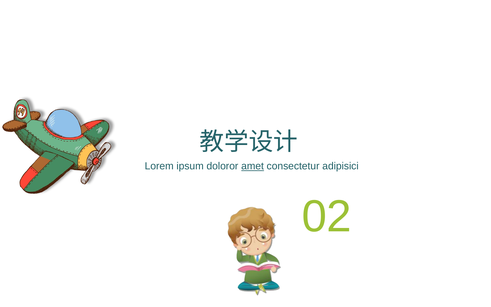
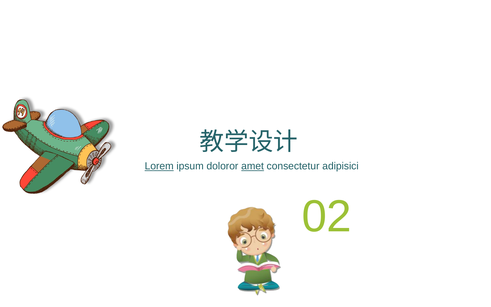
Lorem underline: none -> present (159, 166)
